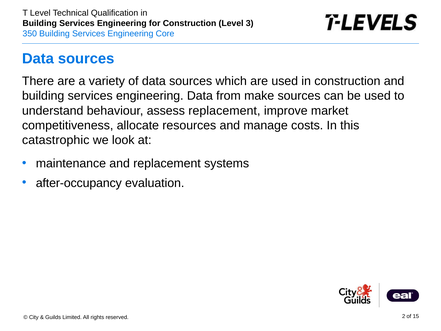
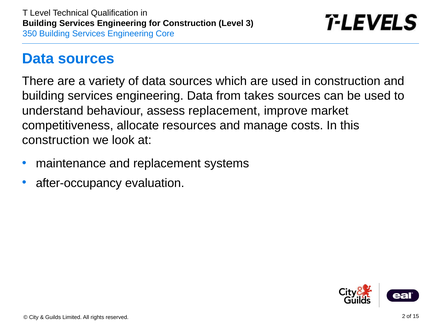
make: make -> takes (259, 96)
catastrophic: catastrophic -> construction (56, 140)
